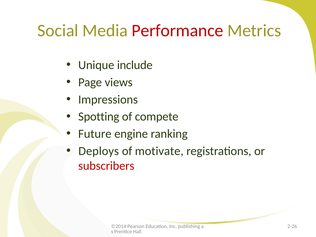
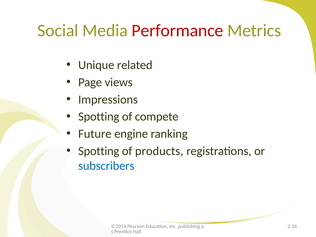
include: include -> related (135, 65)
Deploys: Deploys -> Spotting (99, 151)
motivate: motivate -> products (159, 151)
subscribers colour: red -> blue (106, 166)
